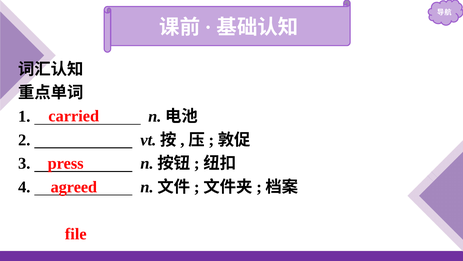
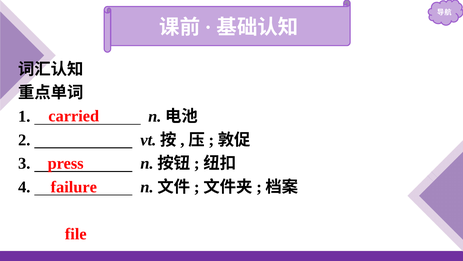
agreed: agreed -> failure (74, 187)
